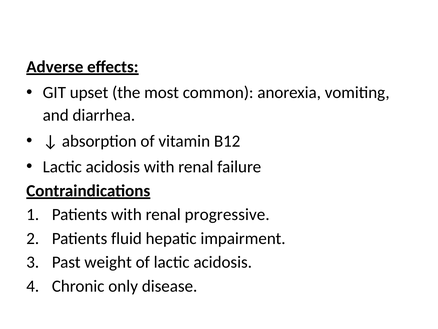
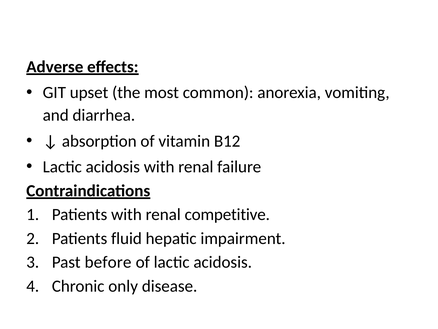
progressive: progressive -> competitive (227, 214)
weight: weight -> before (108, 262)
